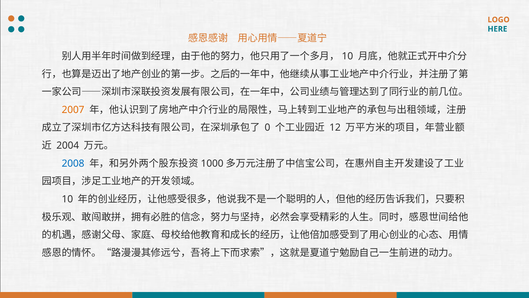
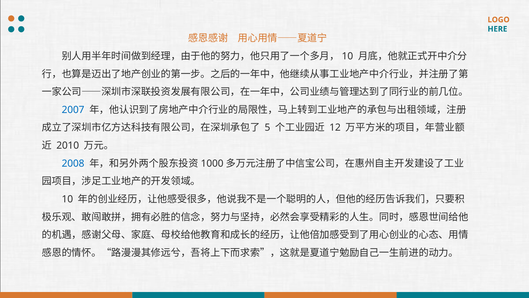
2007 colour: orange -> blue (73, 110)
0: 0 -> 5 (267, 128)
2004: 2004 -> 2010 (68, 145)
